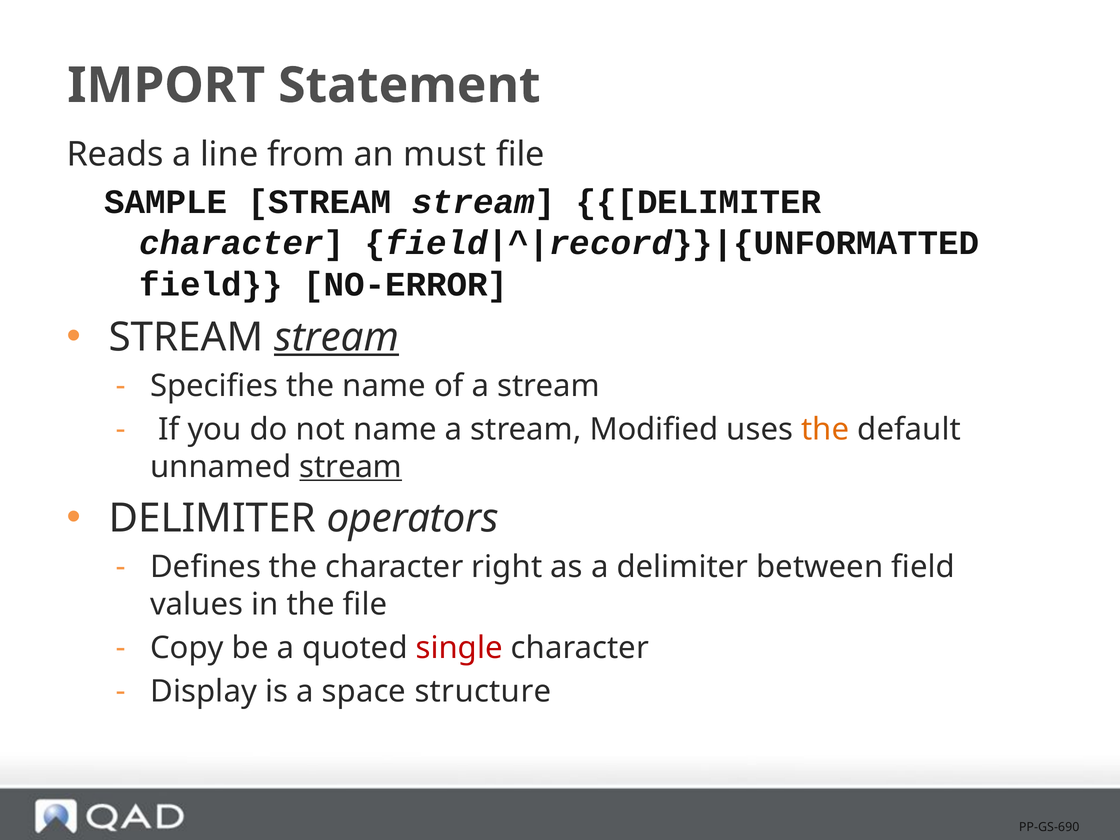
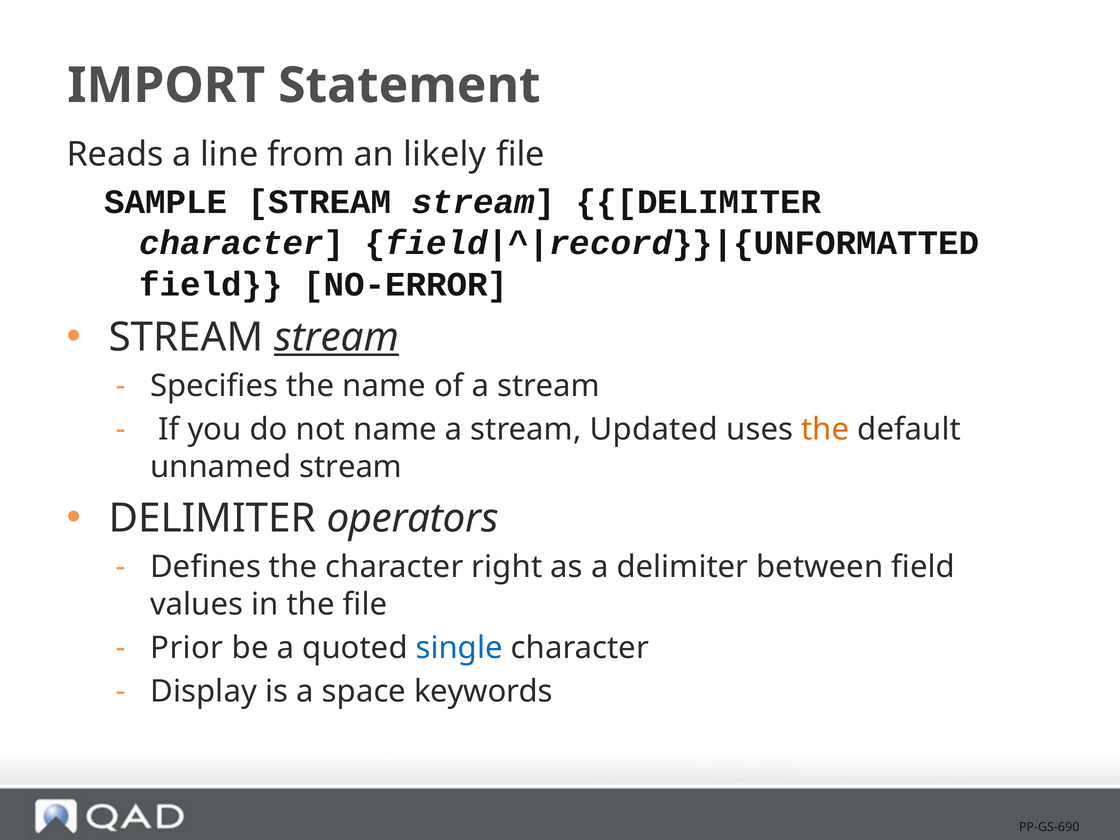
must: must -> likely (445, 154)
Modified: Modified -> Updated (654, 430)
stream underline: present -> none (351, 467)
Copy: Copy -> Prior (187, 648)
single colour: red -> blue (459, 648)
structure: structure -> keywords (483, 692)
